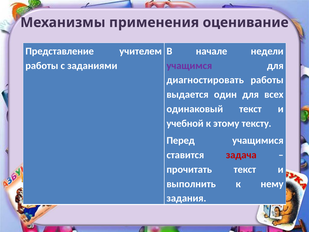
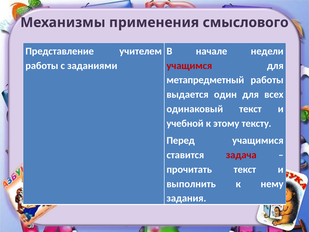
оценивание: оценивание -> смыслового (246, 22)
учащимся colour: purple -> red (189, 66)
диагностировать: диагностировать -> метапредметный (205, 80)
